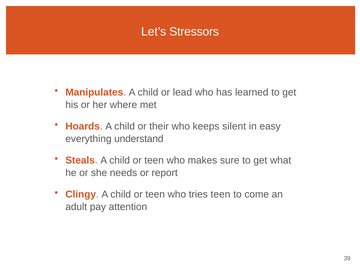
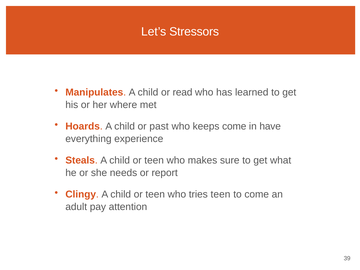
lead: lead -> read (183, 92)
their: their -> past (159, 126)
keeps silent: silent -> come (234, 126)
easy: easy -> have (270, 126)
understand: understand -> experience (139, 139)
